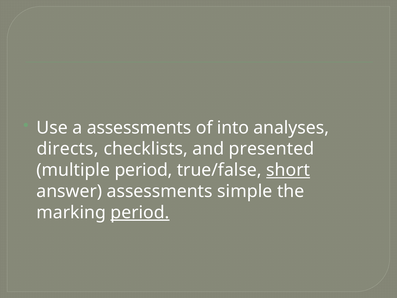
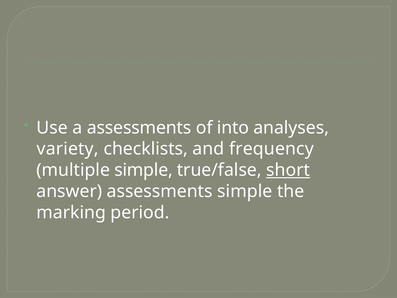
directs: directs -> variety (68, 149)
presented: presented -> frequency (271, 149)
multiple period: period -> simple (144, 170)
period underline: present -> none (140, 212)
